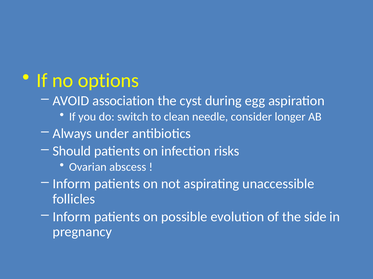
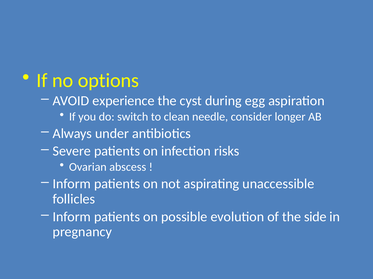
association: association -> experience (123, 101)
Should: Should -> Severe (72, 152)
